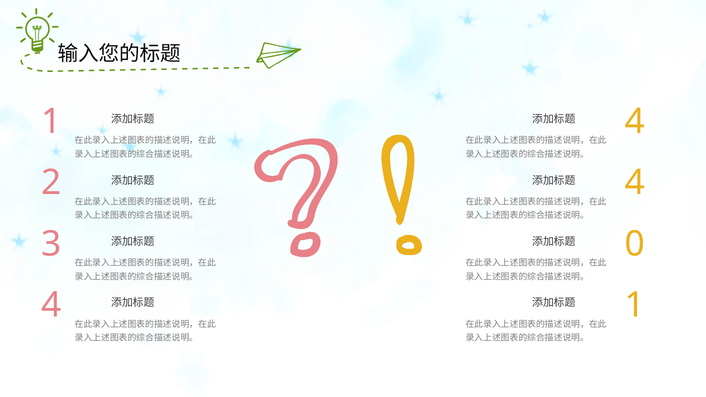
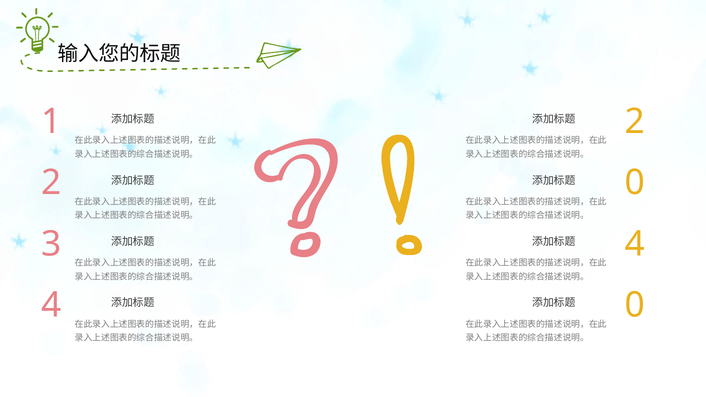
4: 4 -> 2 (635, 121)
4: 4 -> 0 (635, 183)
0: 0 -> 4 (635, 244)
1: 1 -> 0 (635, 305)
